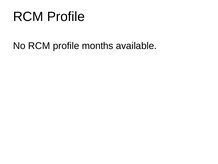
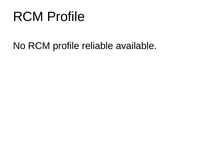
months: months -> reliable (98, 46)
